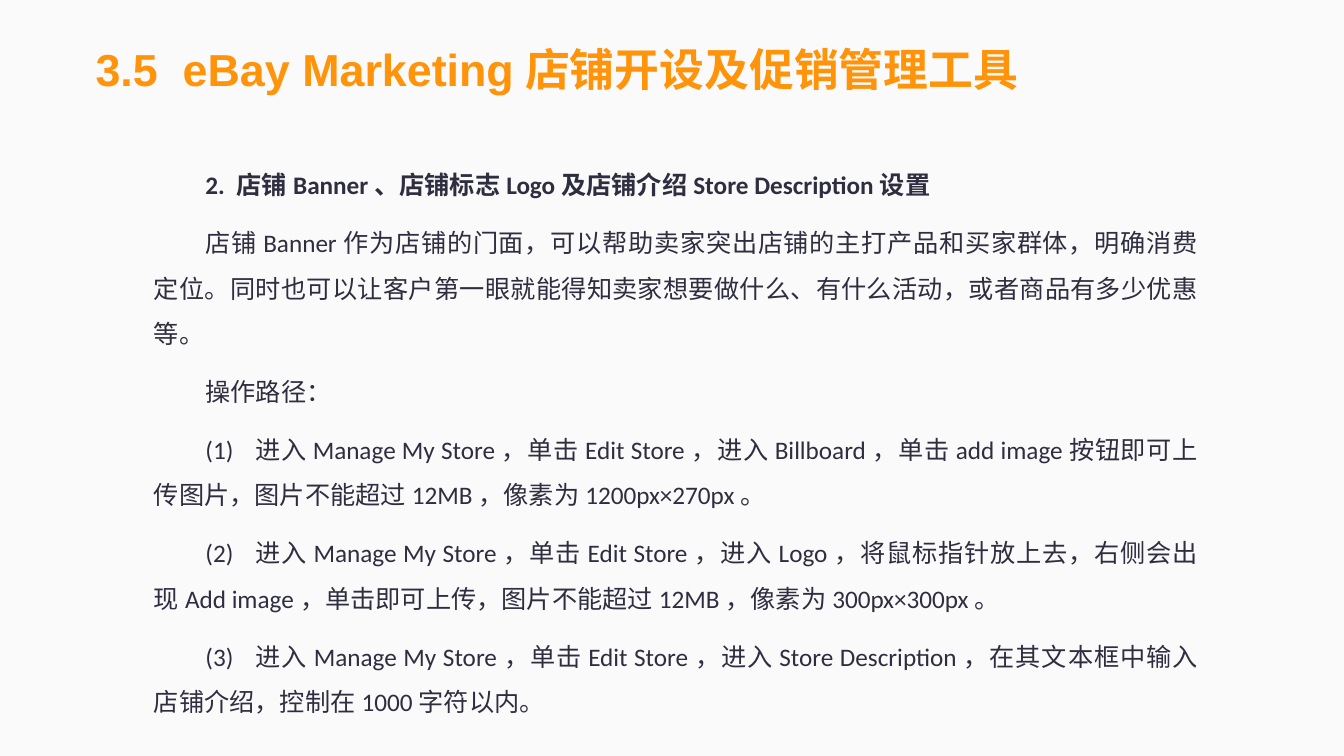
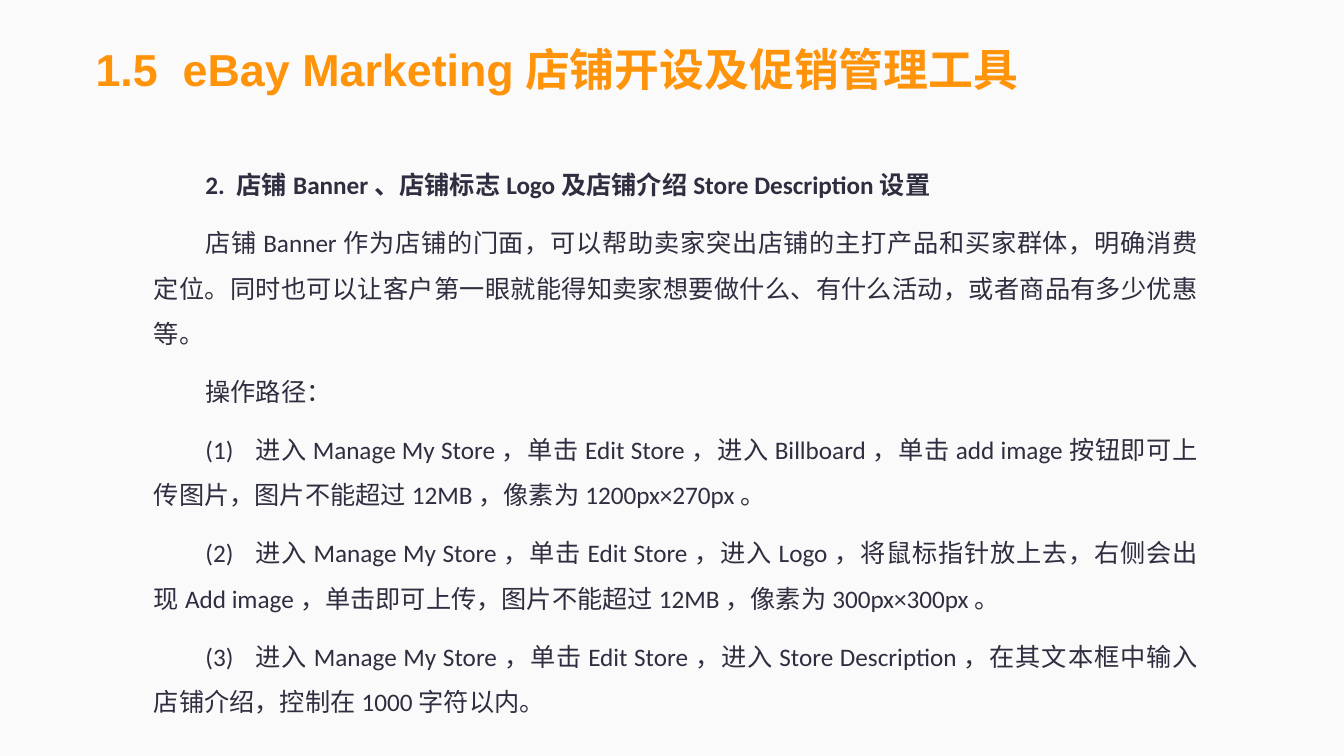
3.5: 3.5 -> 1.5 (127, 72)
